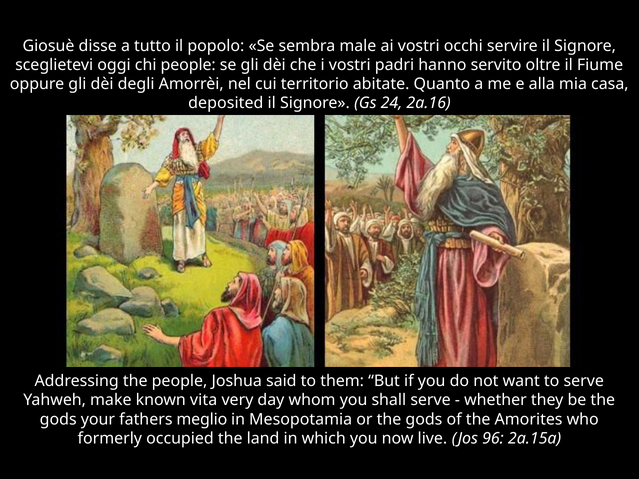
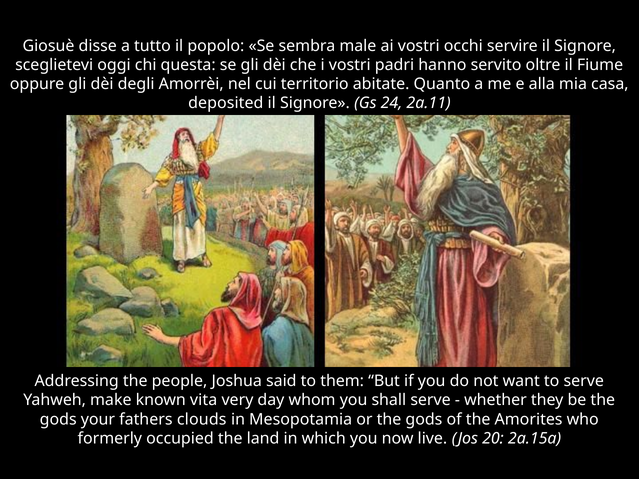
chi people: people -> questa (188, 65)
2a.16: 2a.16 -> 2a.11 (429, 103)
meglio: meglio -> clouds (202, 420)
96: 96 -> 20 (493, 439)
